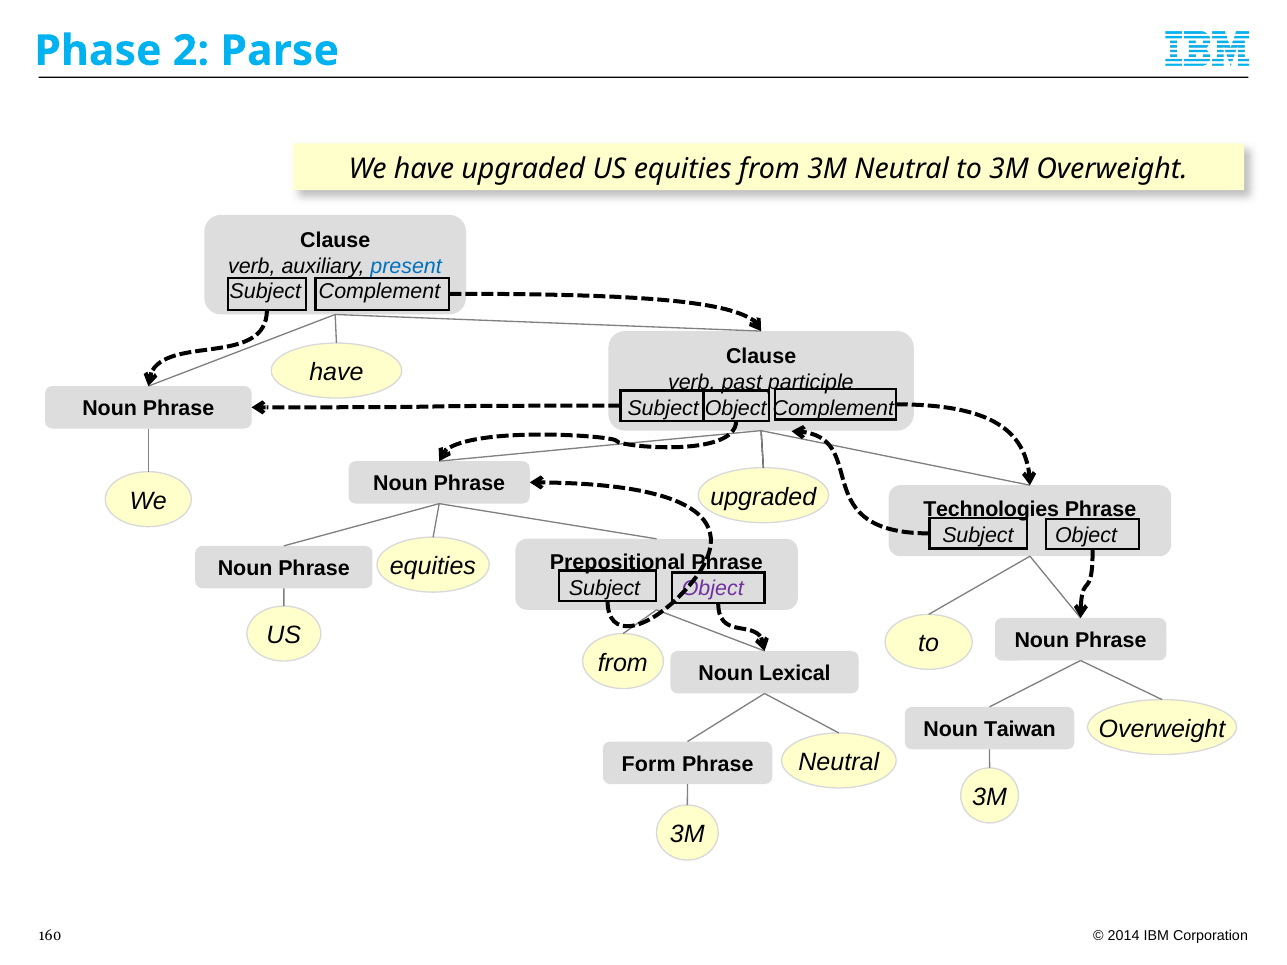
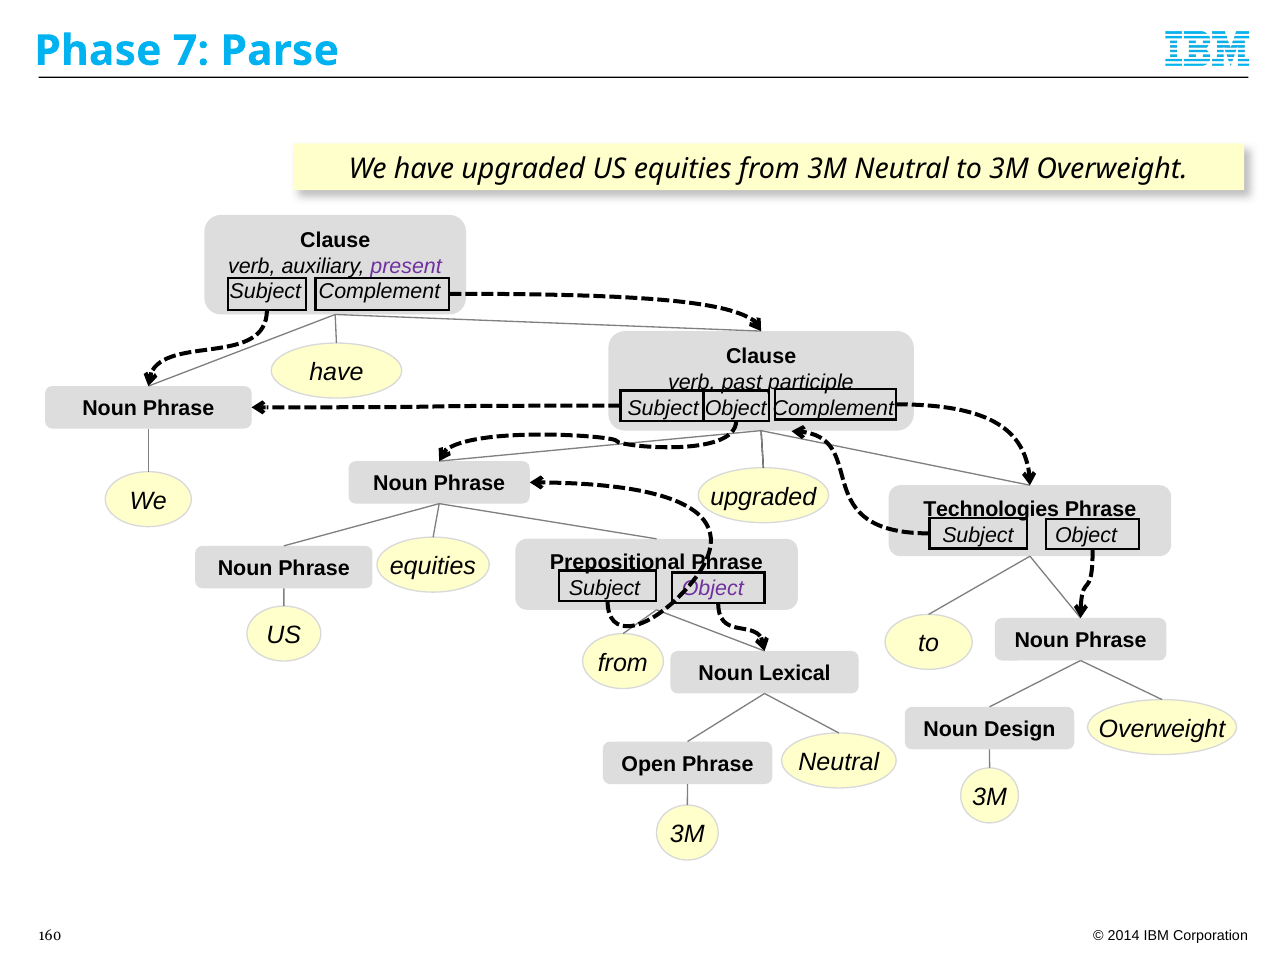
2: 2 -> 7 (191, 51)
present colour: blue -> purple (406, 266)
Taiwan: Taiwan -> Design (1020, 730)
Form: Form -> Open (649, 764)
